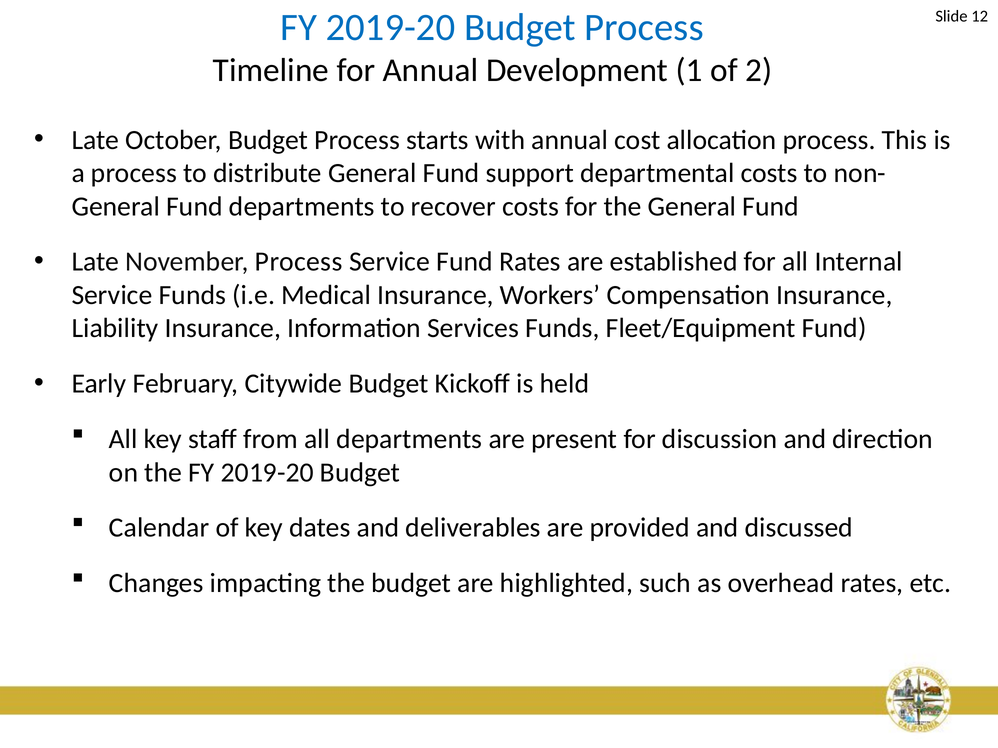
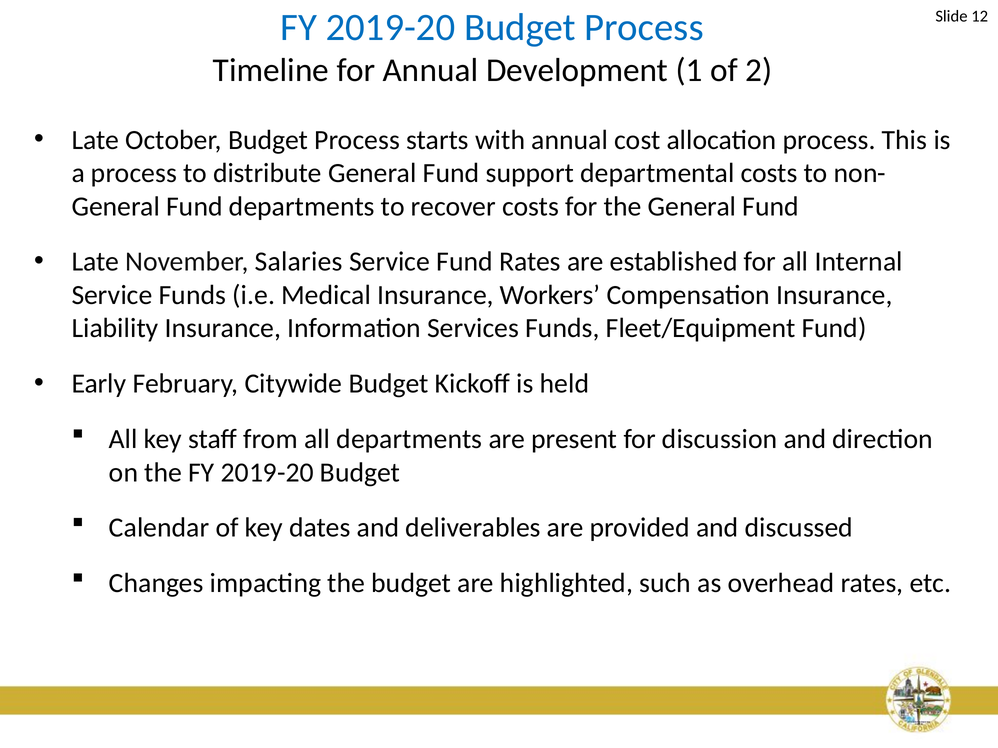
November Process: Process -> Salaries (299, 262)
